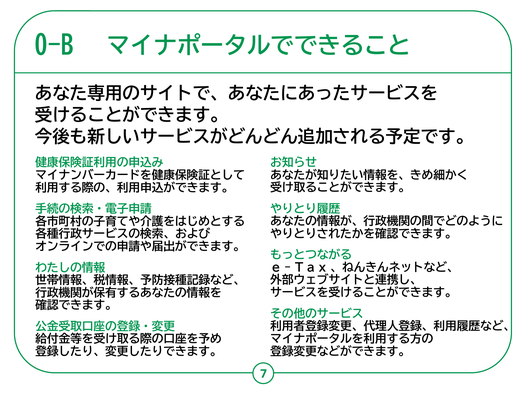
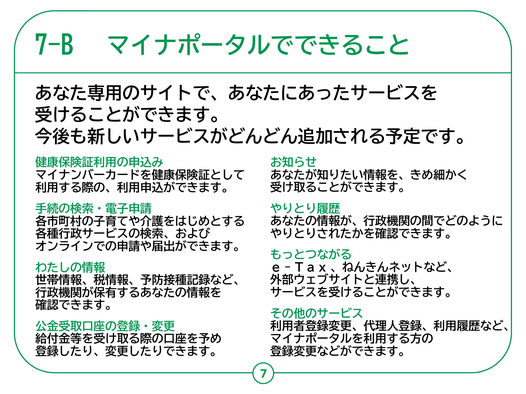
0-B: 0-B -> 7-B (54, 46)
